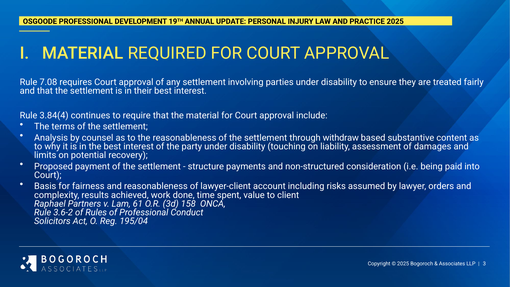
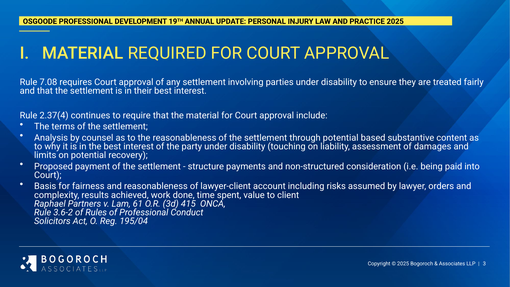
3.84(4: 3.84(4 -> 2.37(4 (54, 115)
through withdraw: withdraw -> potential (341, 138)
158: 158 -> 415 (188, 204)
